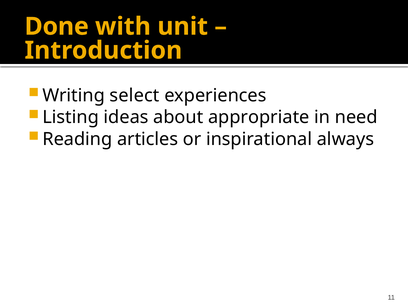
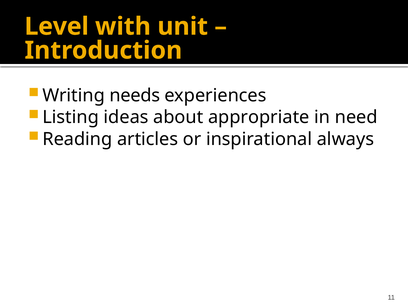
Done: Done -> Level (57, 26)
select: select -> needs (135, 95)
